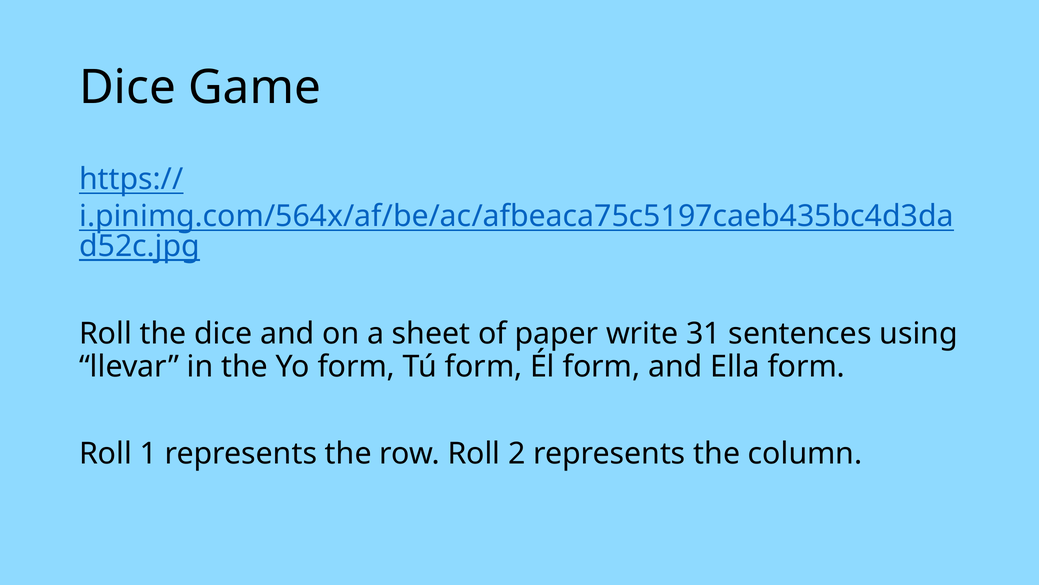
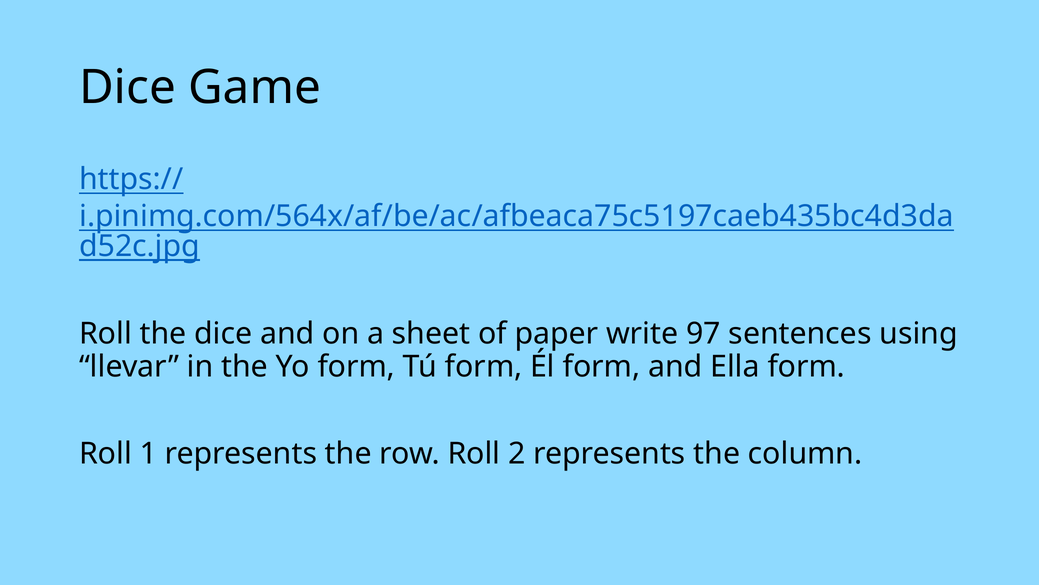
31: 31 -> 97 (703, 334)
